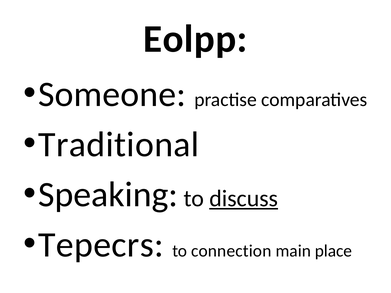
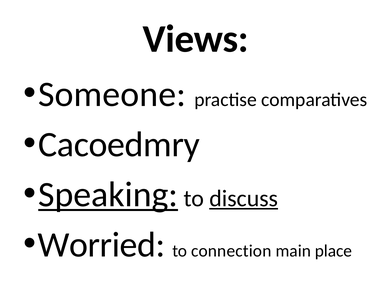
Eolpp: Eolpp -> Views (196, 39)
Traditional: Traditional -> Cacoedmry (119, 145)
Speaking underline: none -> present (108, 195)
Tepecrs: Tepecrs -> Worried (101, 245)
